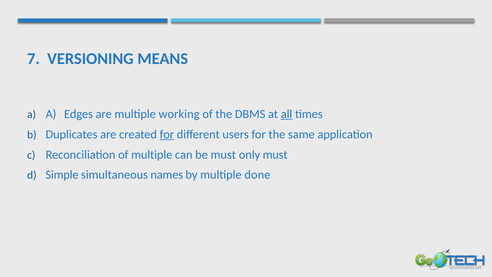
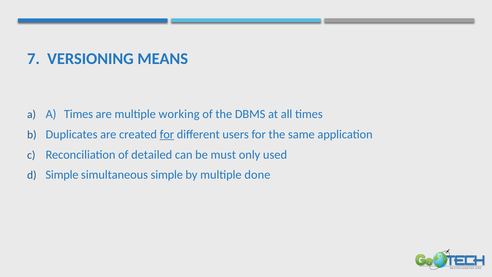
A Edges: Edges -> Times (78, 114)
all underline: present -> none (287, 114)
of multiple: multiple -> detailed (152, 154)
only must: must -> used (275, 154)
simultaneous names: names -> simple (167, 175)
